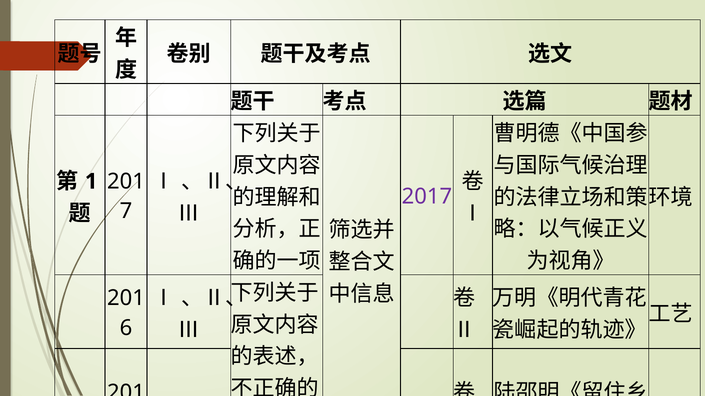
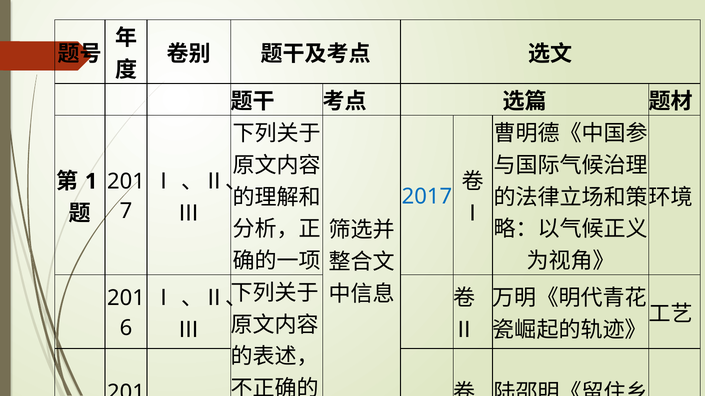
2017 colour: purple -> blue (427, 197)
